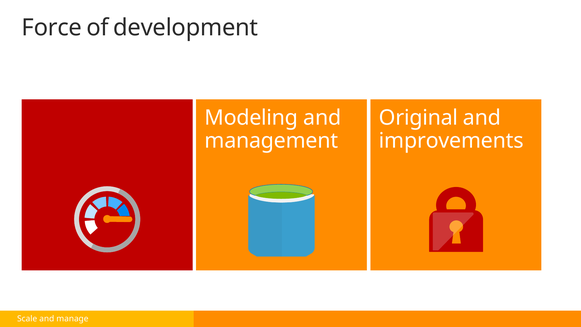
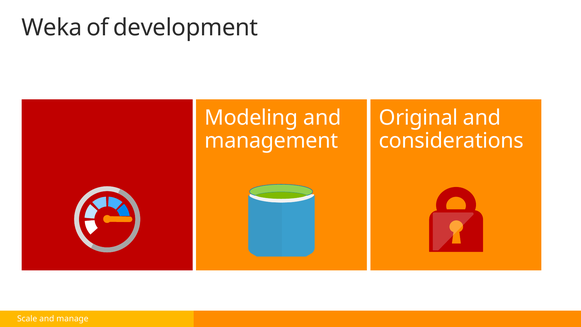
Force: Force -> Weka (52, 28)
improvements: improvements -> considerations (451, 141)
